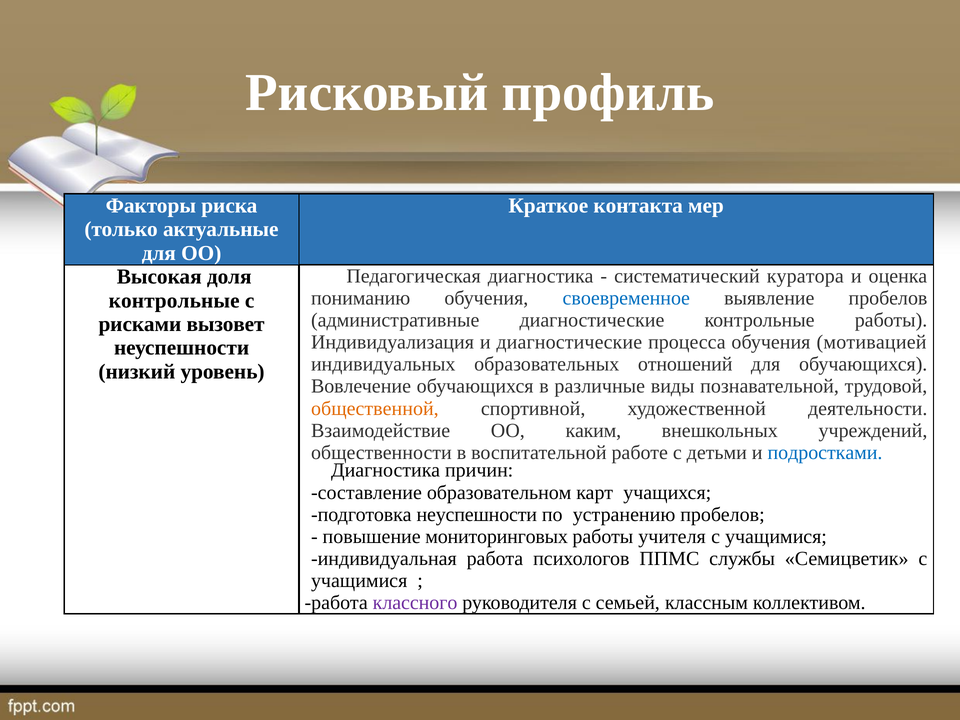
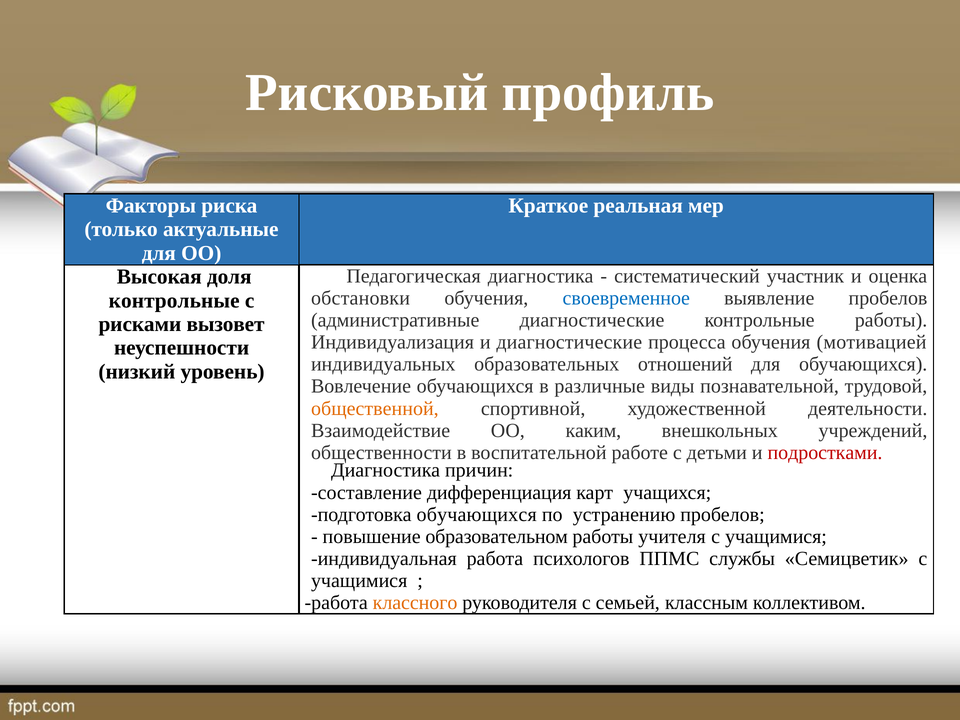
контакта: контакта -> реальная (638, 206)
куратора: куратора -> участник (805, 276)
пониманию: пониманию -> обстановки (361, 298)
подростками colour: blue -> red (825, 453)
образовательном: образовательном -> дифференциация (499, 492)
подготовка неуспешности: неуспешности -> обучающихся (477, 514)
мониторинговых: мониторинговых -> образовательном (497, 537)
классного colour: purple -> orange (415, 603)
